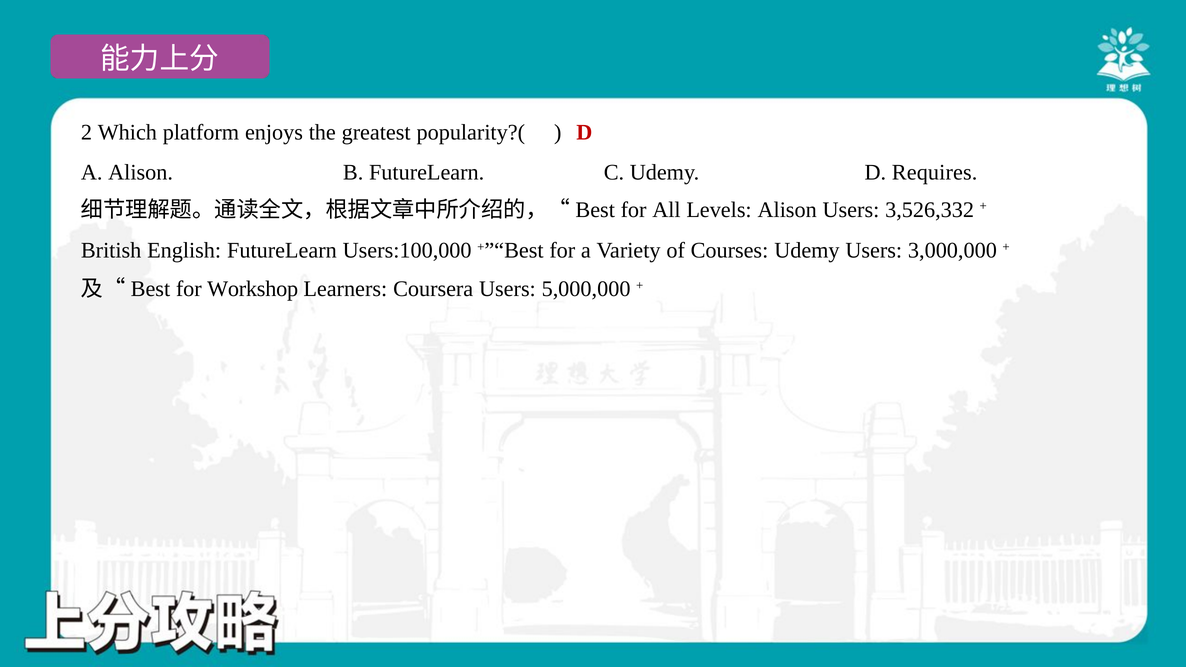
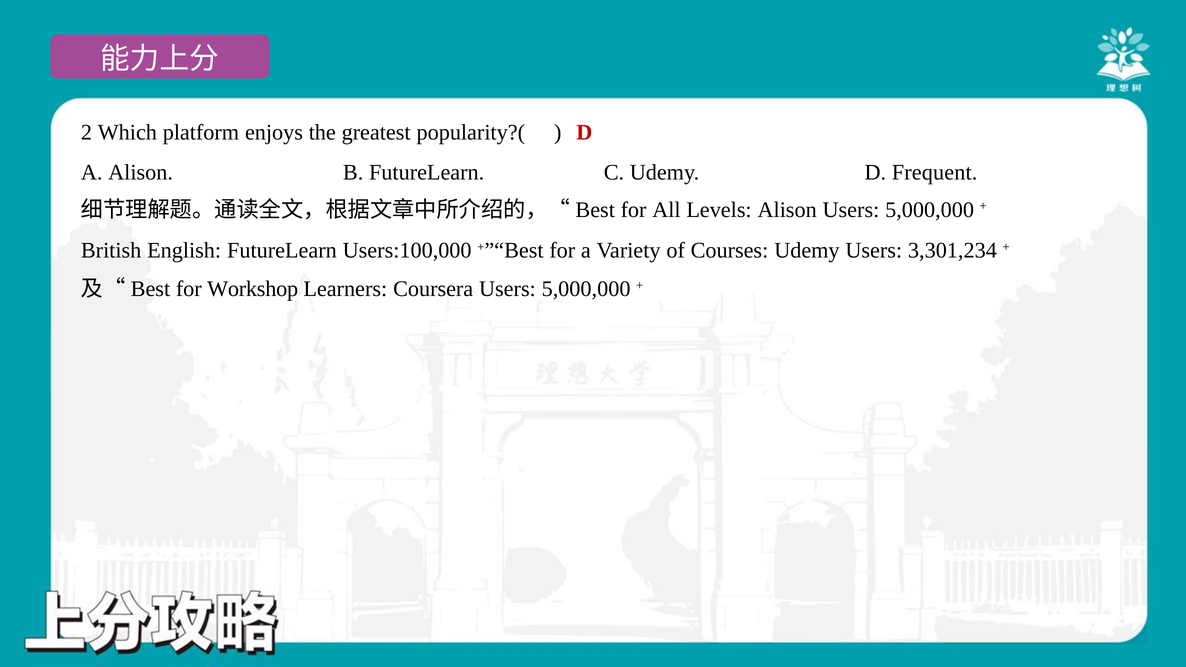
Requires: Requires -> Frequent (935, 172)
Alison Users 3,526,332: 3,526,332 -> 5,000,000 (930, 210)
3,000,000: 3,000,000 -> 3,301,234 (952, 251)
